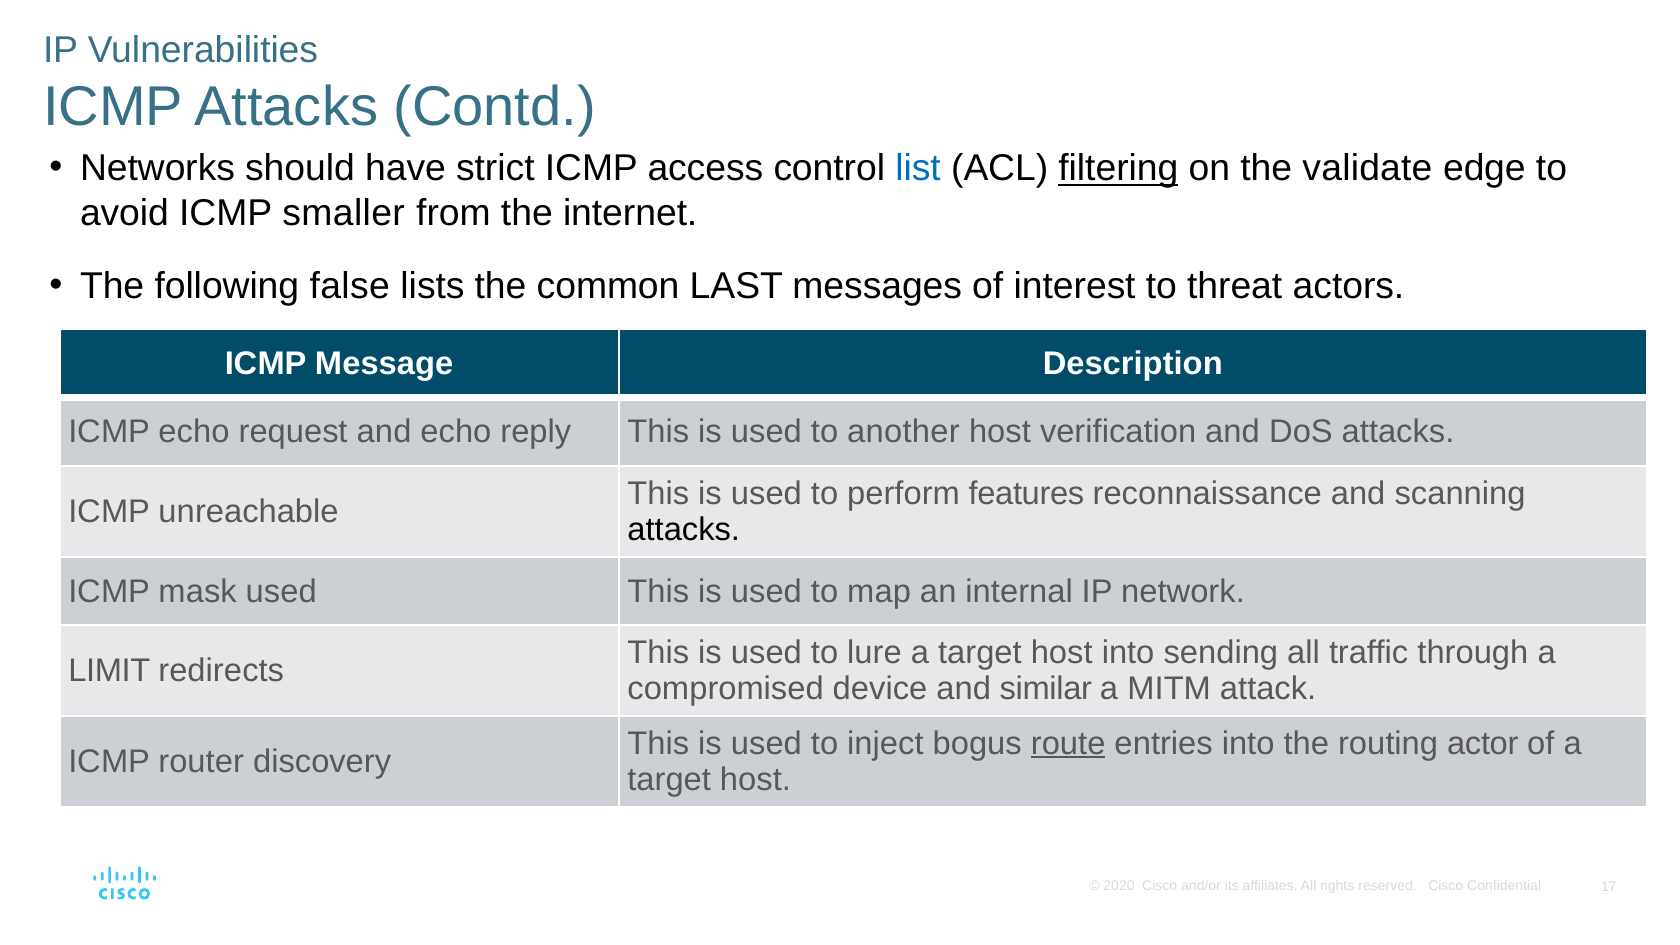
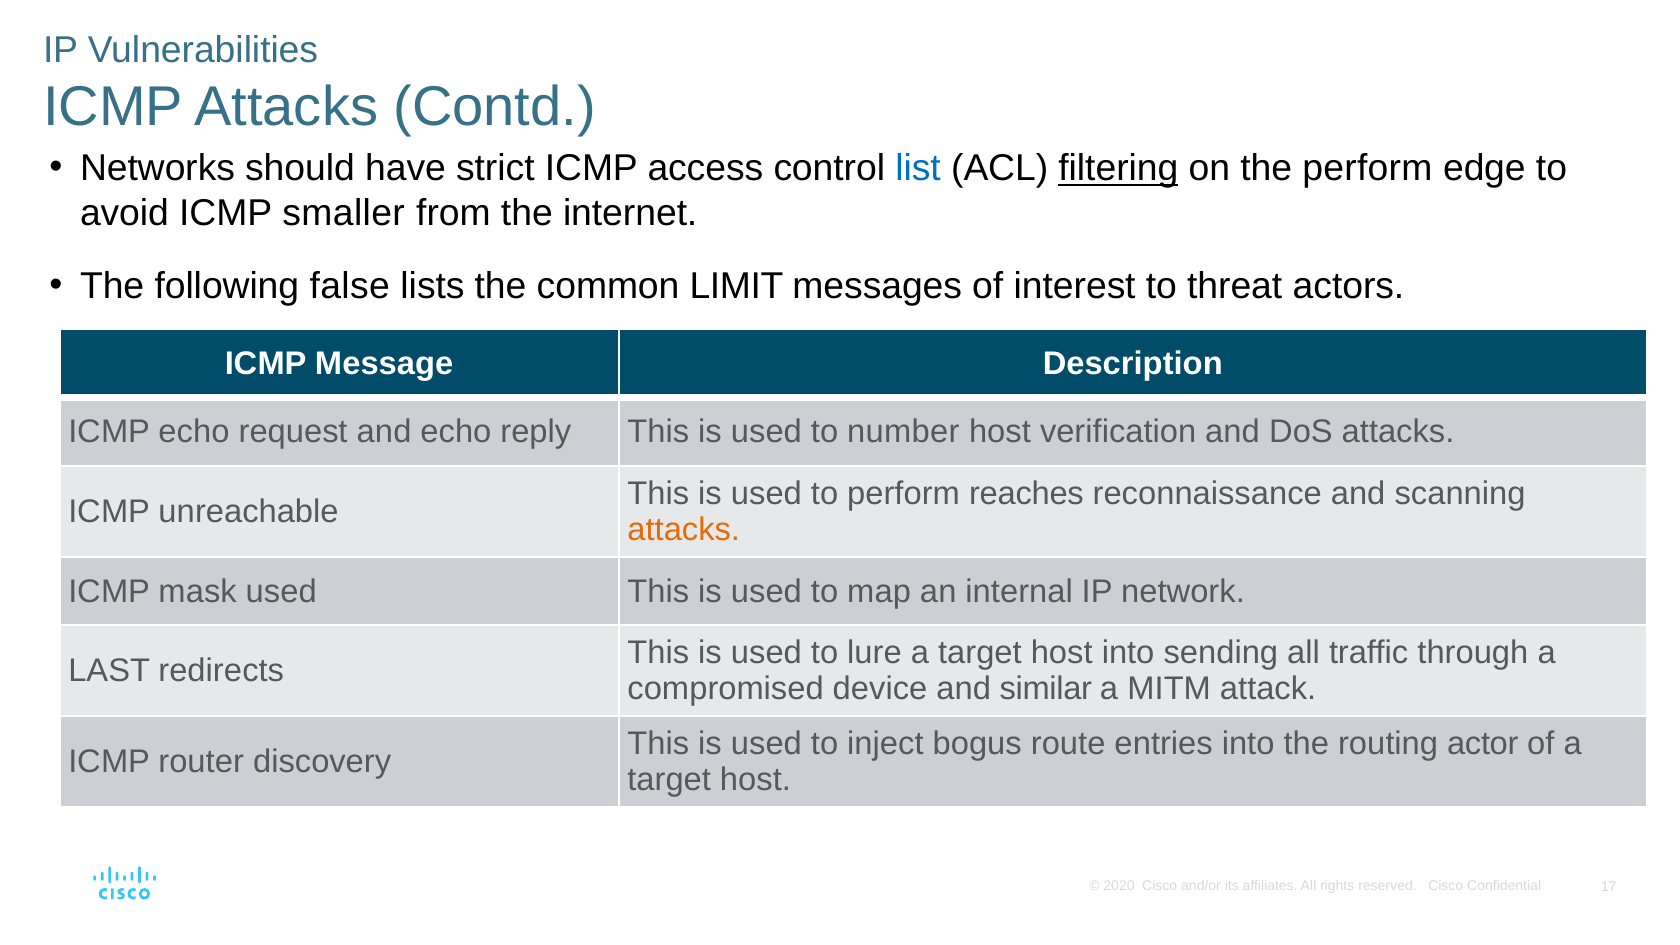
the validate: validate -> perform (1367, 169)
LAST: LAST -> LIMIT (736, 286)
another: another -> number (903, 432)
features: features -> reaches (1026, 493)
attacks colour: black -> orange (684, 530)
LIMIT: LIMIT -> LAST (109, 671)
route underline: present -> none (1068, 743)
